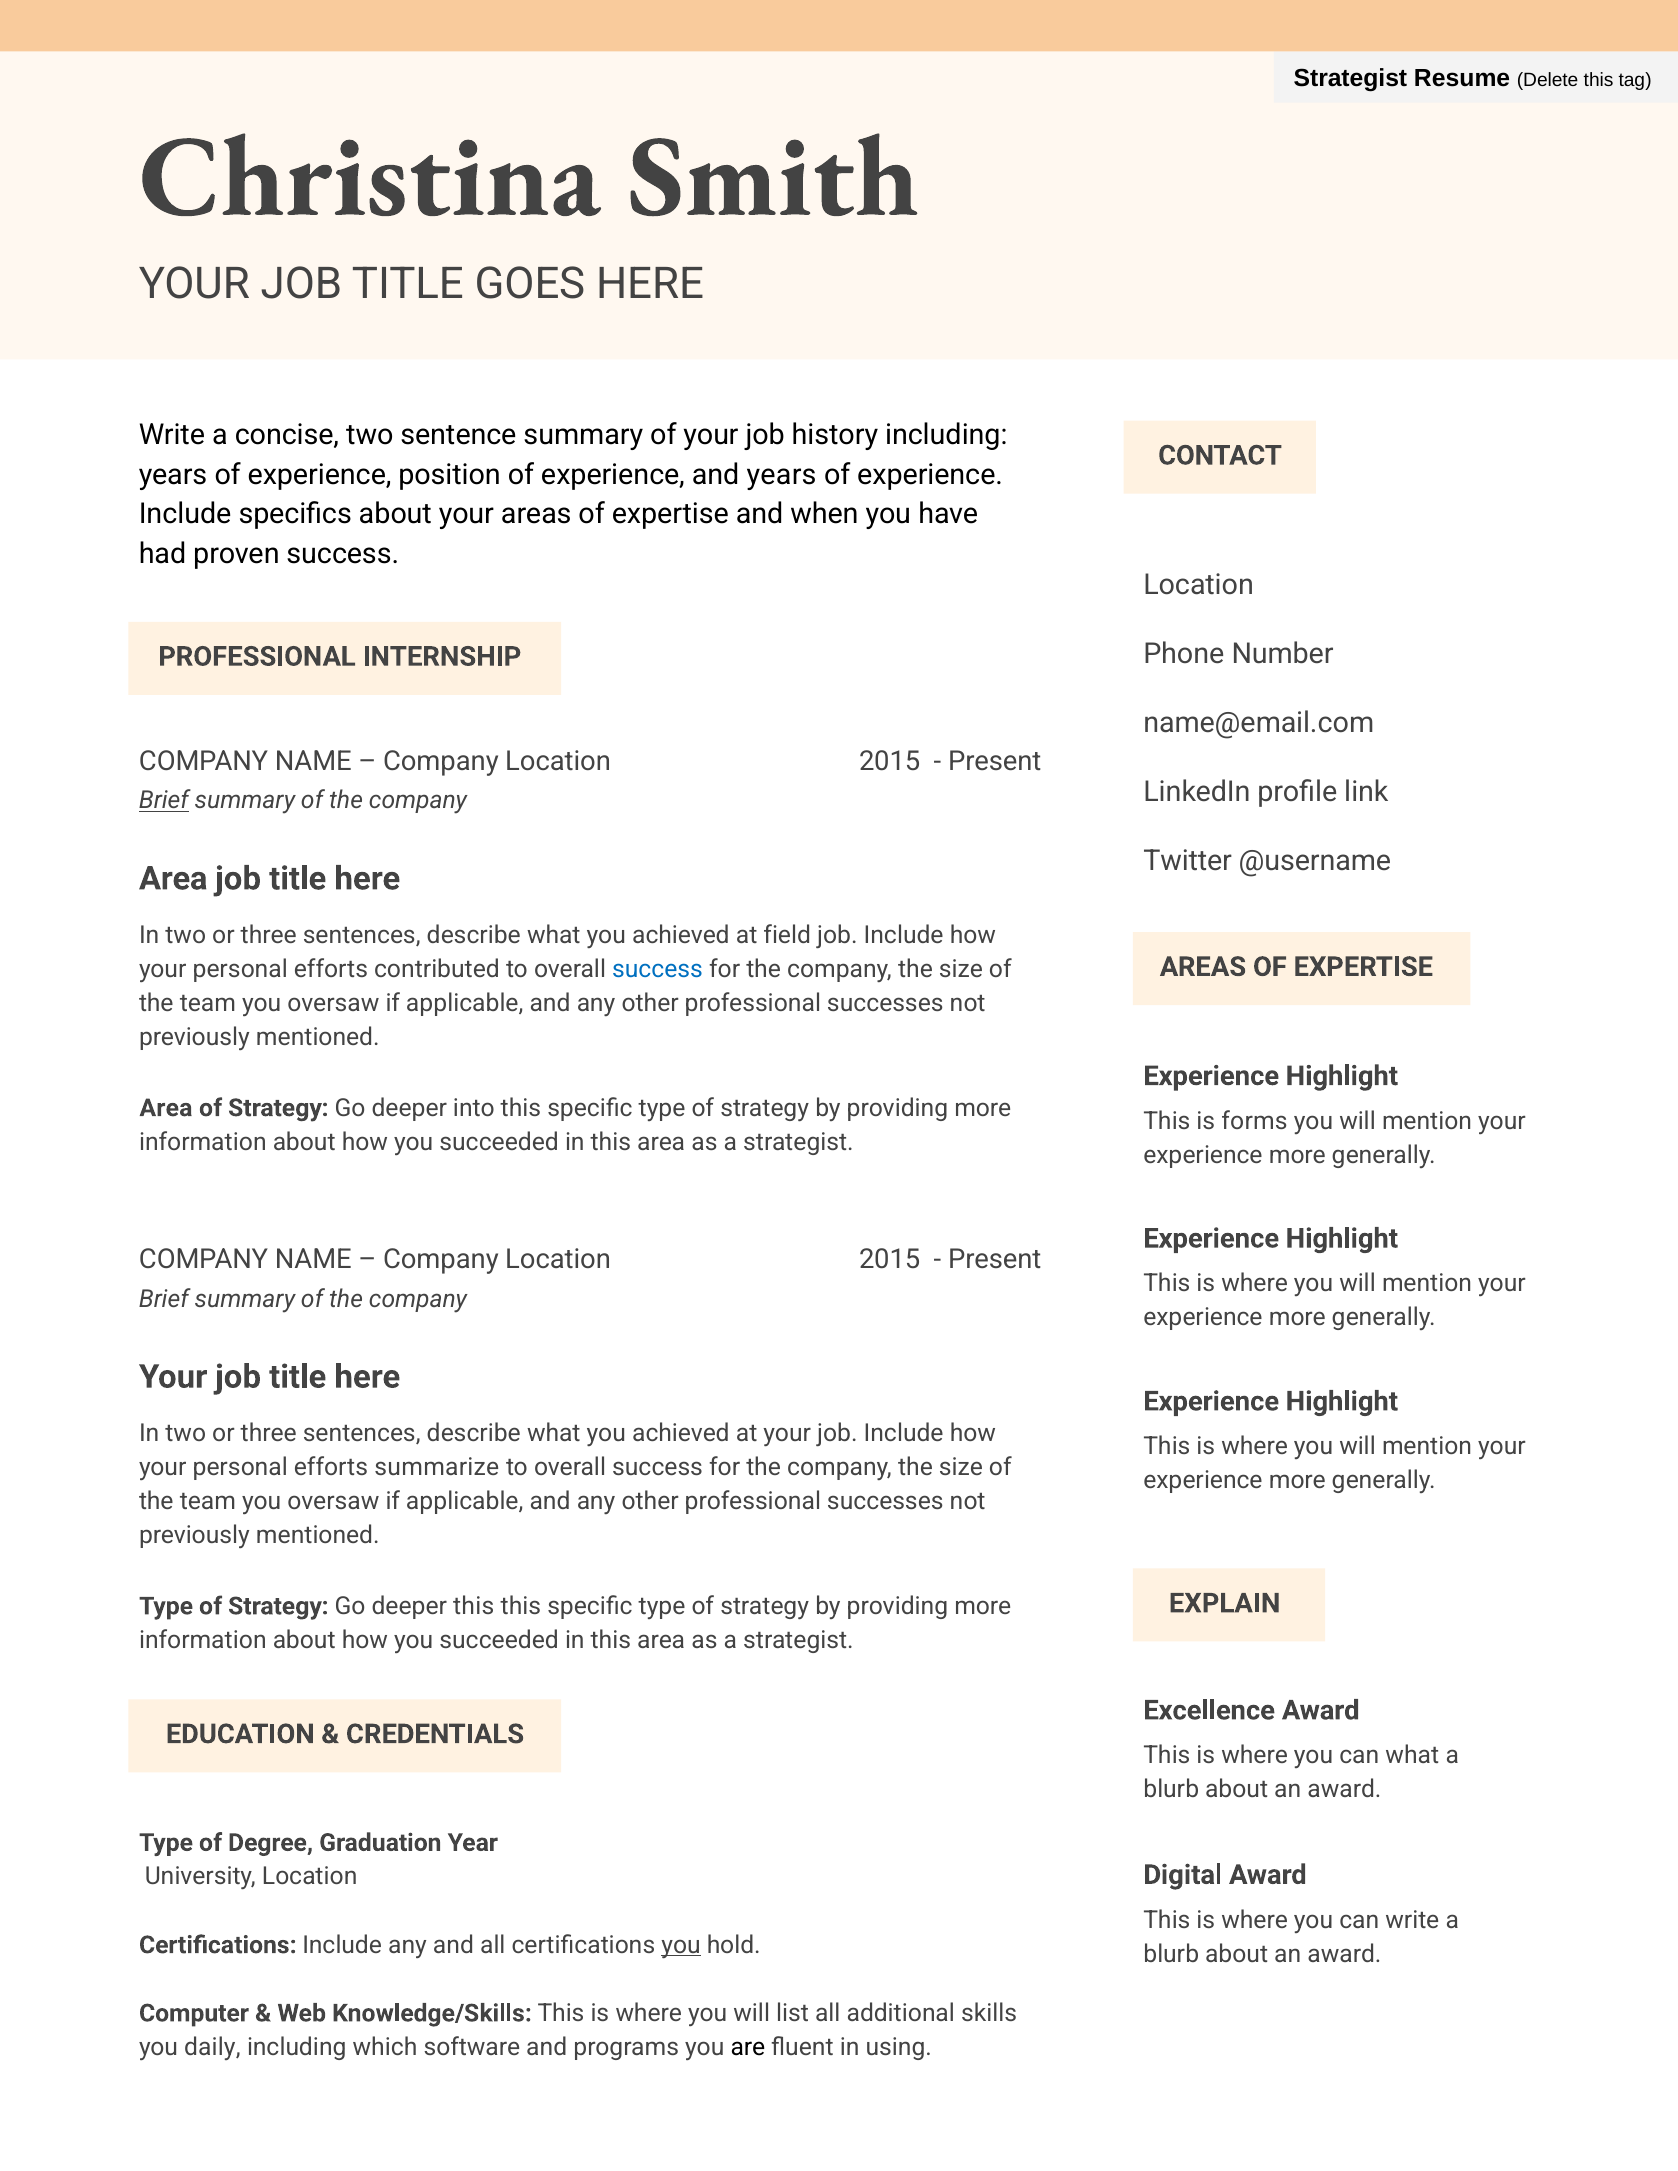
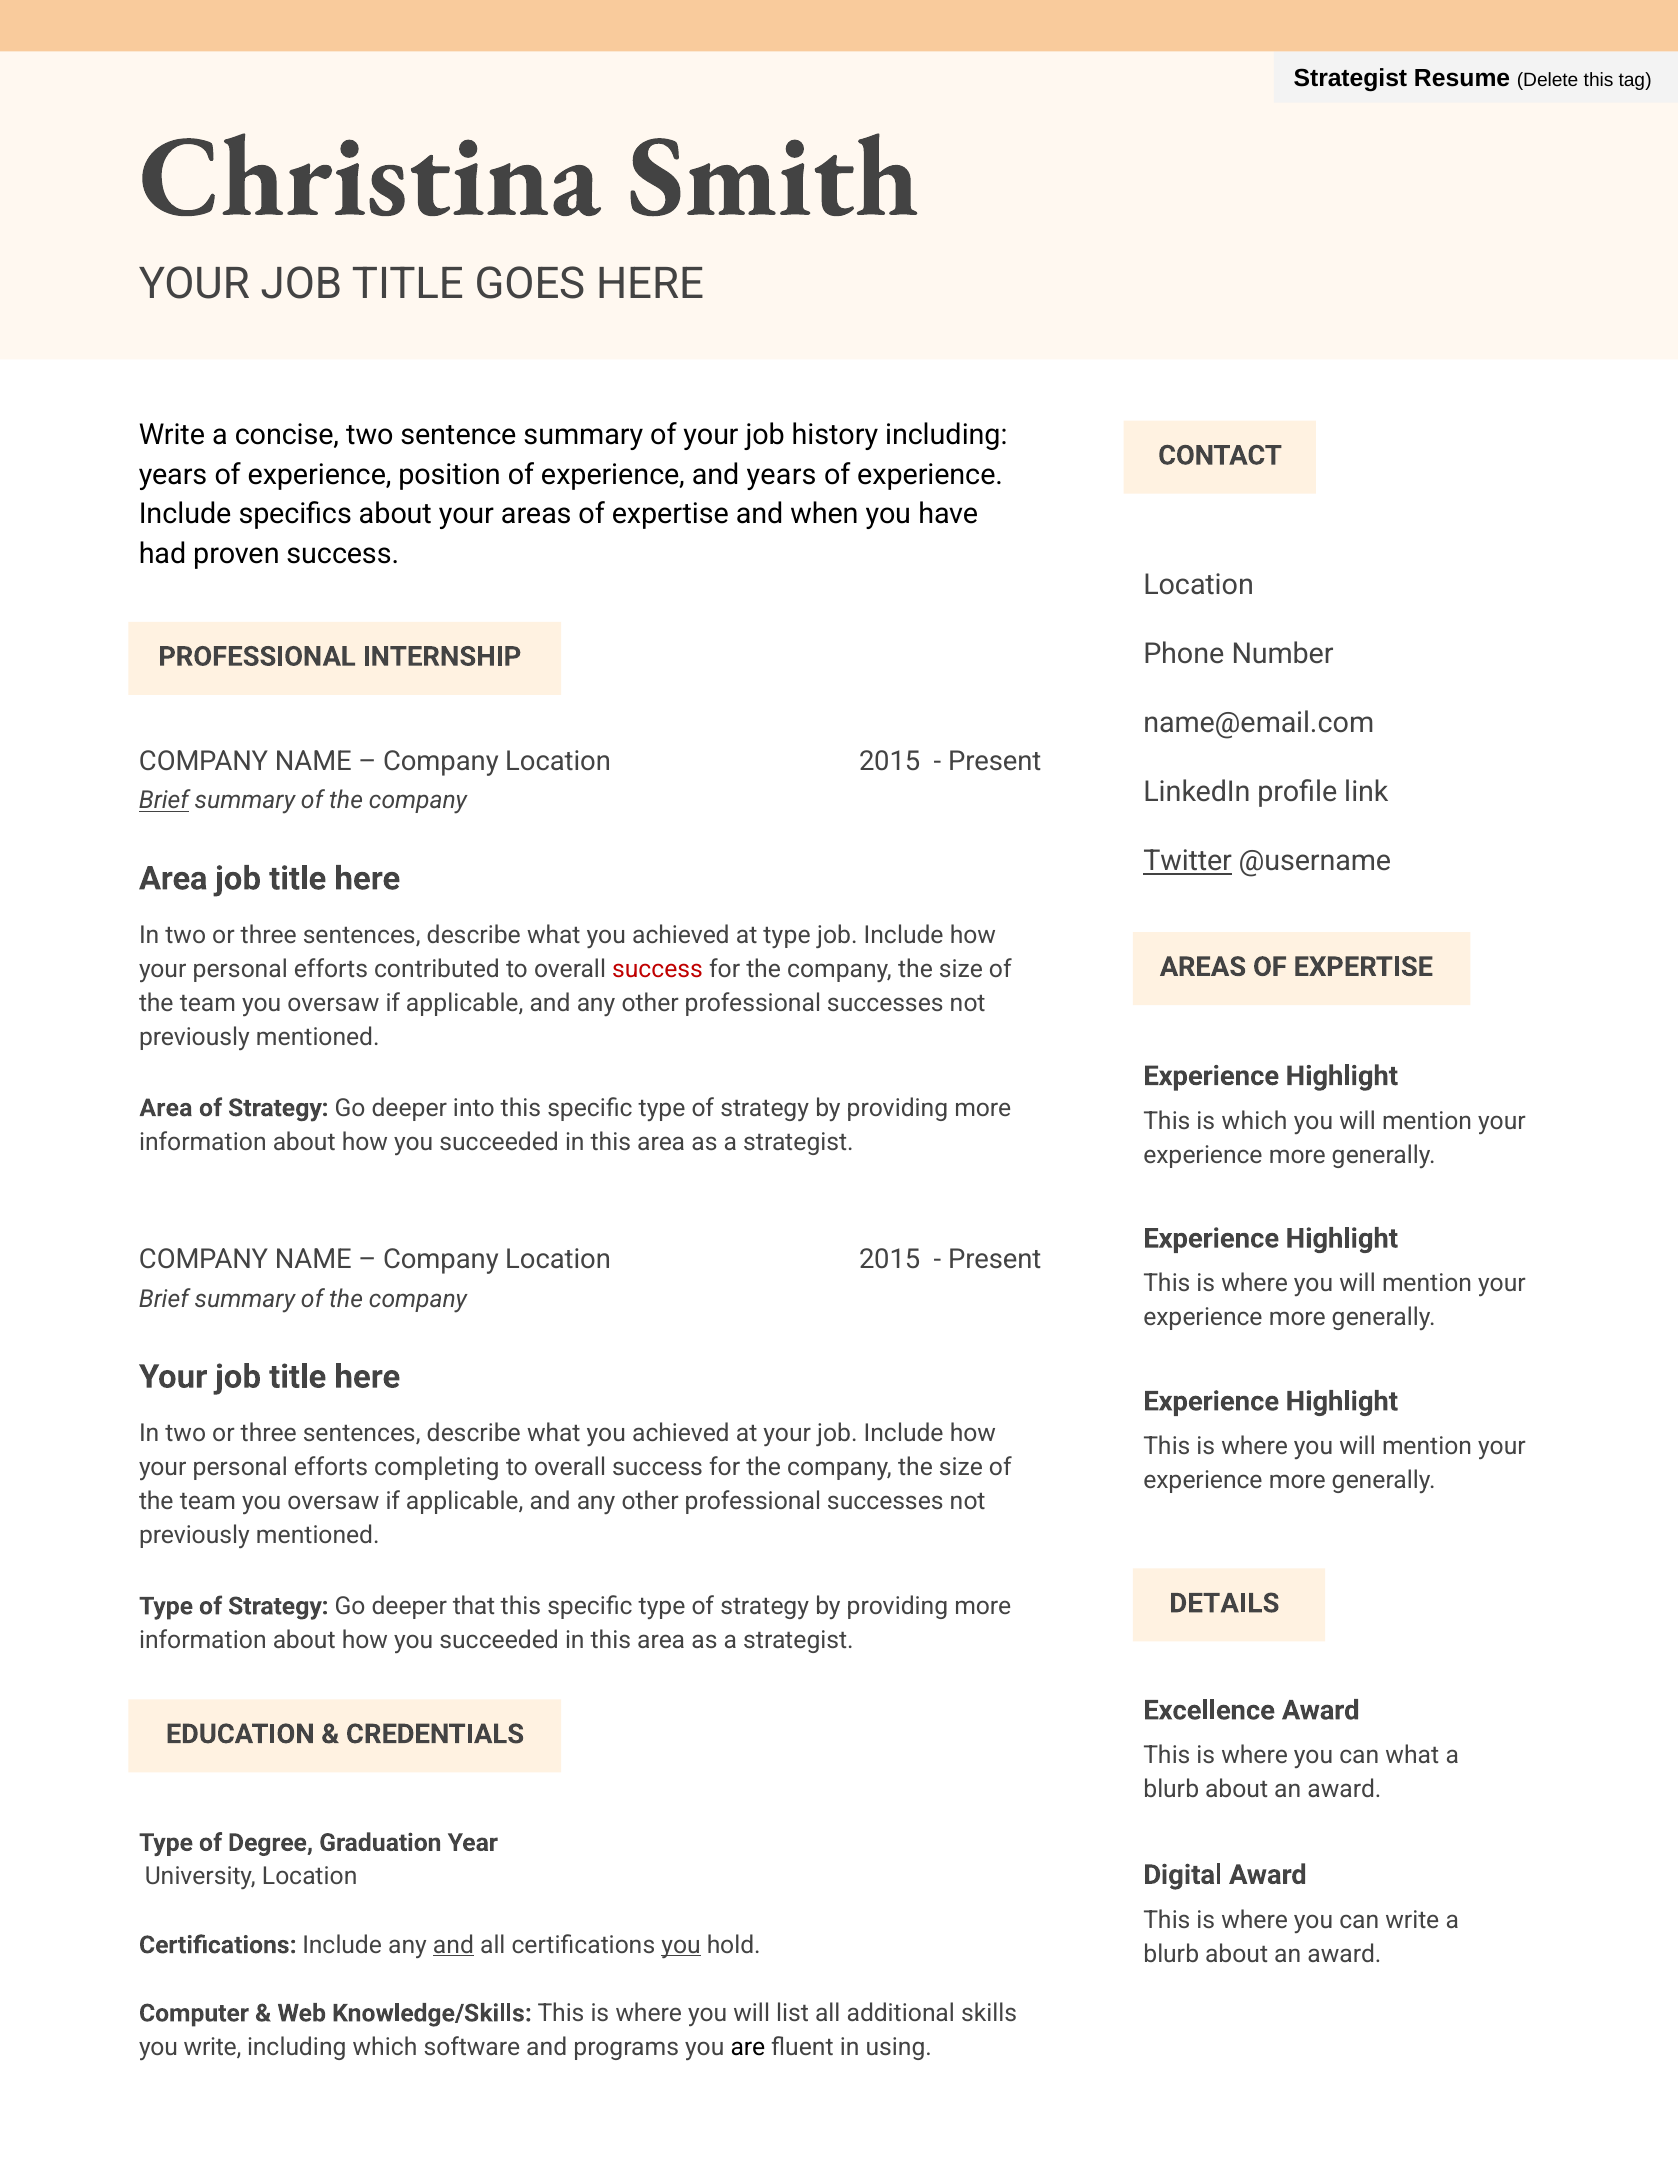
Twitter underline: none -> present (1188, 862)
at field: field -> type (787, 935)
success colour: blue -> red (657, 969)
is forms: forms -> which (1255, 1121)
summarize: summarize -> completing (437, 1468)
EXPLAIN: EXPLAIN -> DETAILS (1224, 1604)
deeper this: this -> that (474, 1607)
and underline: none -> present (453, 1946)
you daily: daily -> write (213, 2048)
